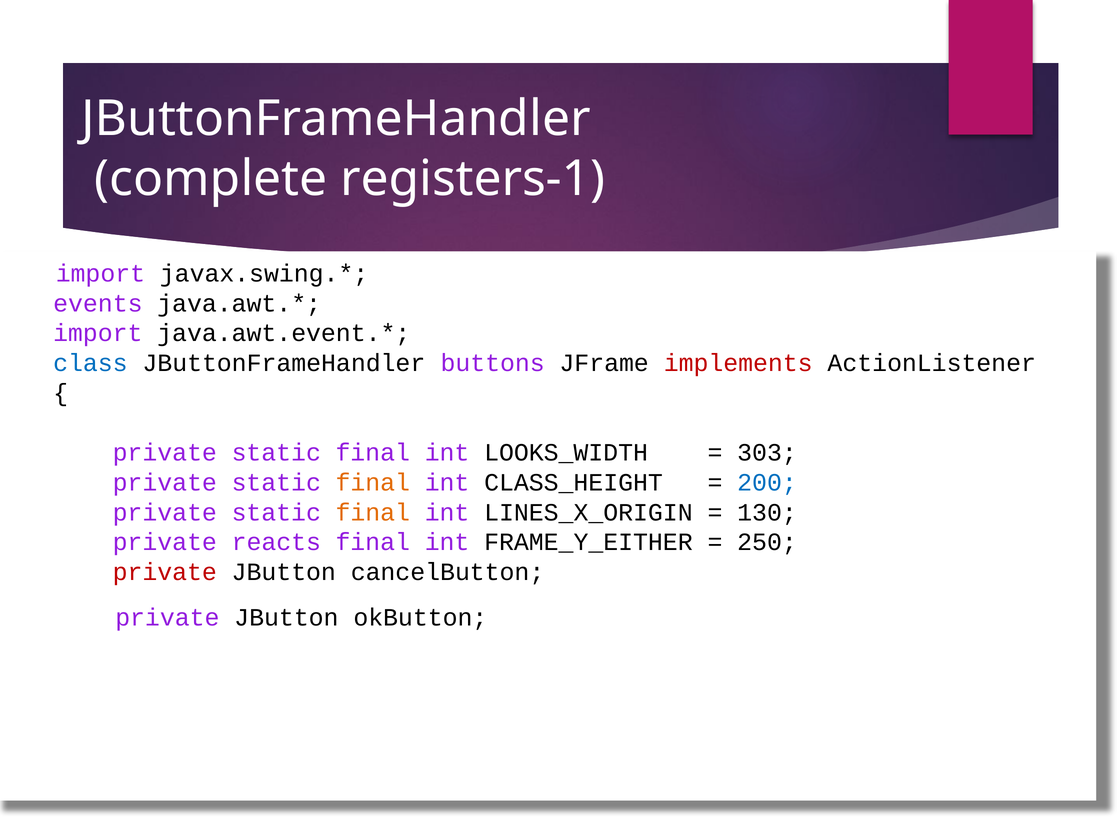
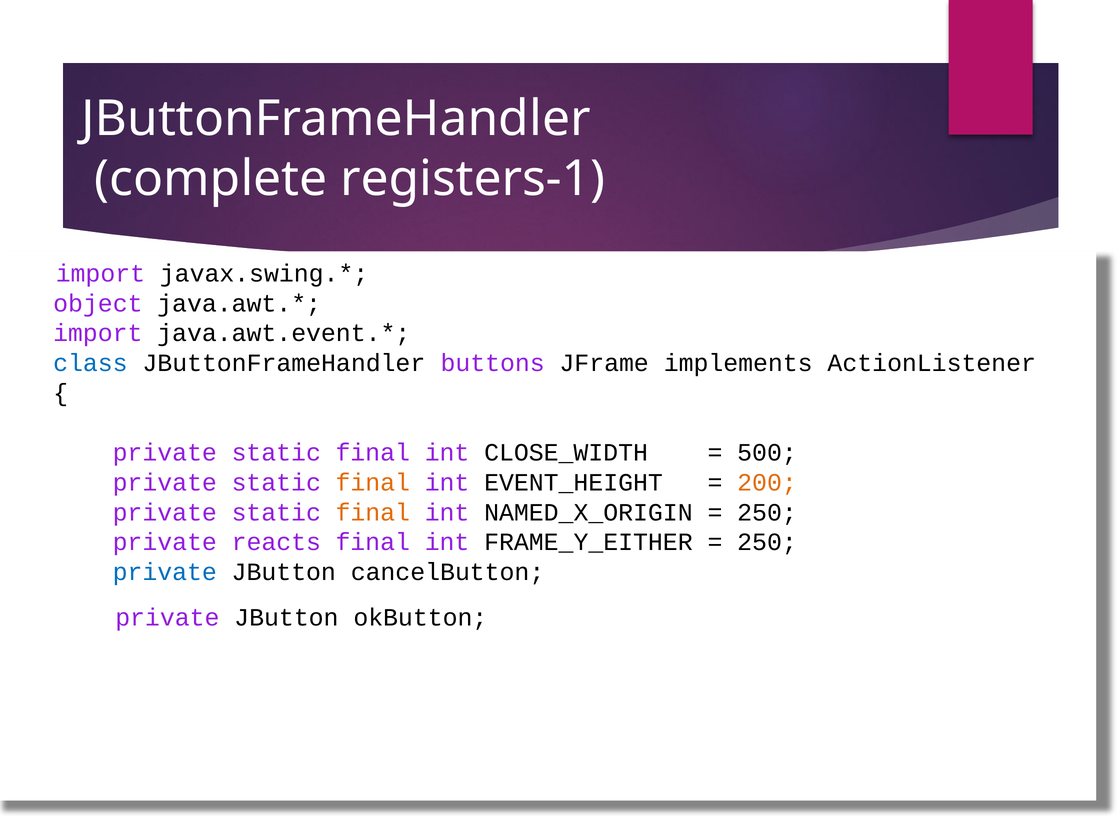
events: events -> object (98, 303)
implements colour: red -> black (738, 363)
LOOKS_WIDTH: LOOKS_WIDTH -> CLOSE_WIDTH (566, 453)
303: 303 -> 500 (767, 453)
CLASS_HEIGHT: CLASS_HEIGHT -> EVENT_HEIGHT (573, 482)
200 colour: blue -> orange (767, 482)
LINES_X_ORIGIN: LINES_X_ORIGIN -> NAMED_X_ORIGIN (588, 512)
130: 130 -> 250 (767, 512)
private colour: red -> blue (165, 572)
